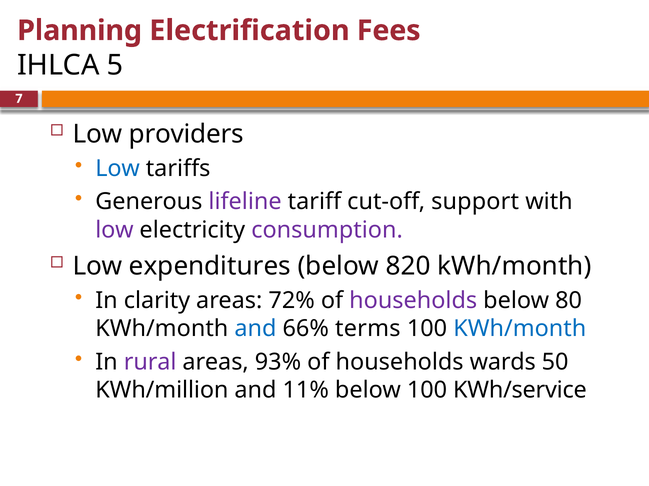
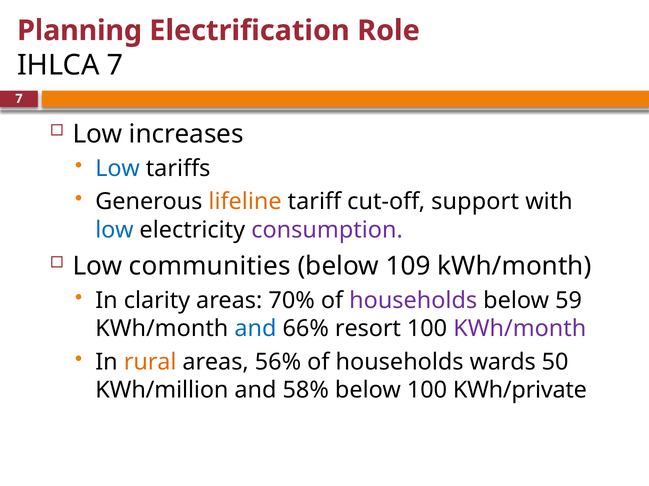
Fees: Fees -> Role (389, 31)
IHLCA 5: 5 -> 7 (115, 65)
providers: providers -> increases (186, 134)
lifeline colour: purple -> orange (245, 202)
low colour: purple -> blue (114, 230)
expenditures: expenditures -> communities (210, 266)
820: 820 -> 109 (408, 266)
72%: 72% -> 70% (292, 301)
80: 80 -> 59 (569, 301)
terms: terms -> resort (368, 329)
KWh/month colour: blue -> purple (520, 329)
rural colour: purple -> orange (150, 362)
93%: 93% -> 56% (278, 362)
11%: 11% -> 58% (306, 391)
KWh/service: KWh/service -> KWh/private (520, 391)
